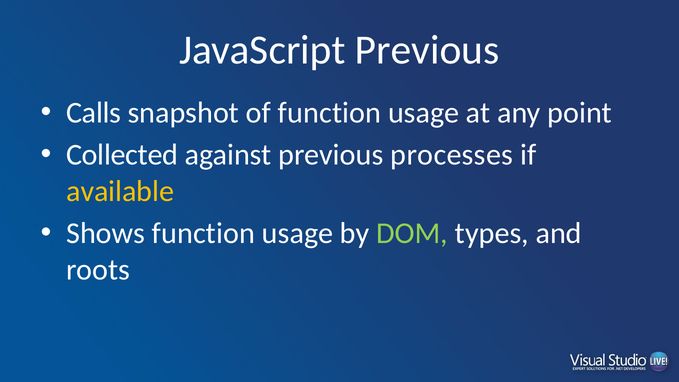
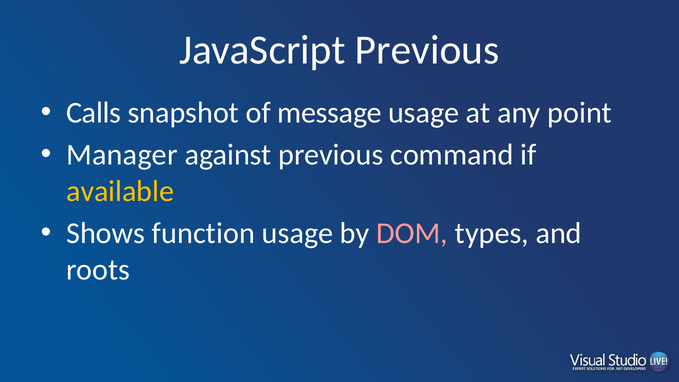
of function: function -> message (330, 113)
Collected: Collected -> Manager (122, 155)
processes: processes -> command (452, 155)
DOM colour: light green -> pink (412, 233)
